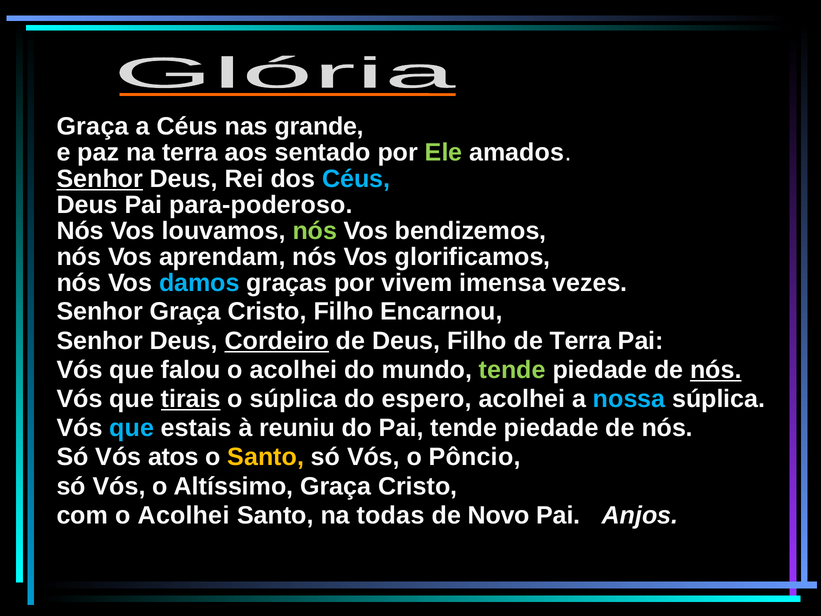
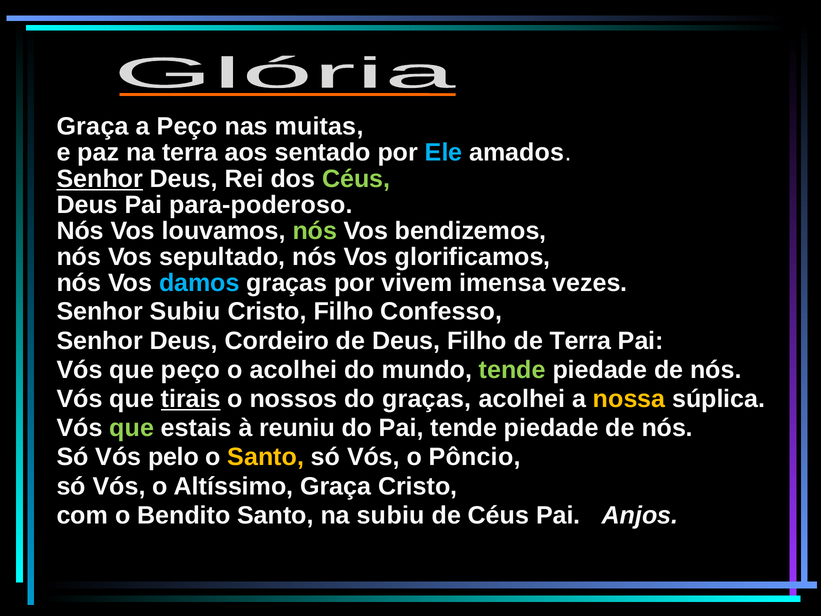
a Céus: Céus -> Peço (187, 127)
grande: grande -> muitas (319, 127)
Ele colour: light green -> light blue (444, 153)
Céus colour: light blue -> light green (356, 179)
aprendam: aprendam -> sepultado (222, 257)
Senhor Graça: Graça -> Subiu (185, 312)
Encarnou: Encarnou -> Confesso (441, 312)
Cordeiro underline: present -> none (277, 341)
que falou: falou -> peço (191, 370)
nós underline: present -> none (716, 370)
o súplica: súplica -> nossos (294, 399)
do espero: espero -> graças (427, 399)
nossa colour: light blue -> yellow (629, 399)
que colour: light blue -> light green (132, 428)
atos: atos -> pelo (174, 457)
com o Acolhei: Acolhei -> Bendito (184, 515)
na todas: todas -> subiu (391, 515)
de Novo: Novo -> Céus (498, 515)
